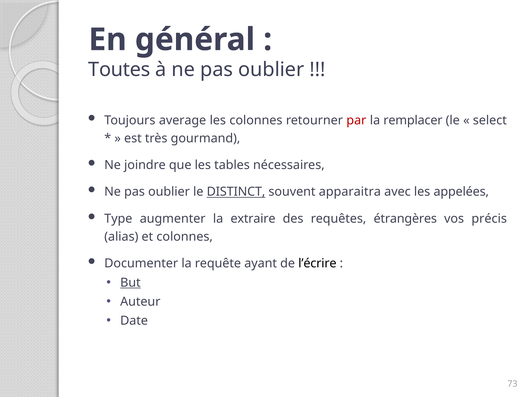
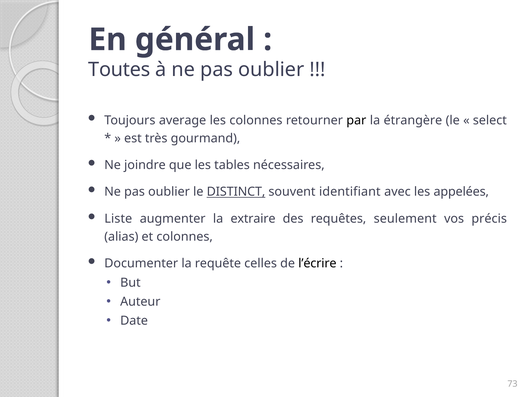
par colour: red -> black (356, 120)
remplacer: remplacer -> étrangère (413, 120)
apparaitra: apparaitra -> identifiant (350, 192)
Type: Type -> Liste (118, 219)
étrangères: étrangères -> seulement (405, 219)
ayant: ayant -> celles (261, 264)
But underline: present -> none (130, 283)
